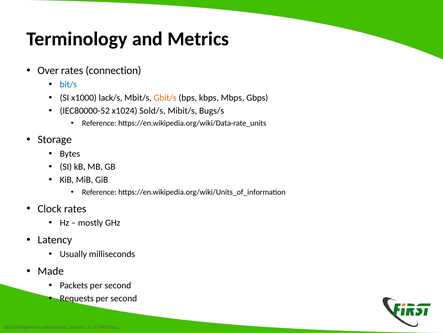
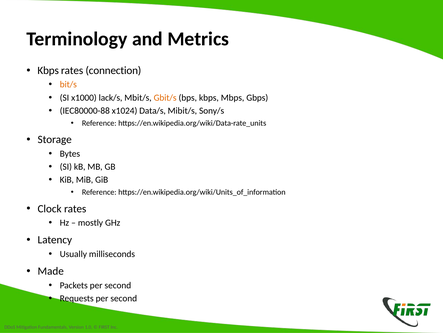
Over: Over -> Kbps (48, 70)
bit/s colour: blue -> orange (68, 84)
IEC80000-52: IEC80000-52 -> IEC80000-88 (85, 110)
Sold/s: Sold/s -> Data/s (153, 110)
Bugs/s: Bugs/s -> Sony/s (212, 110)
